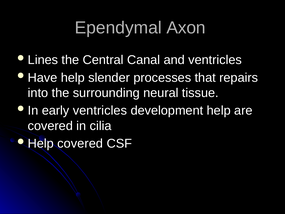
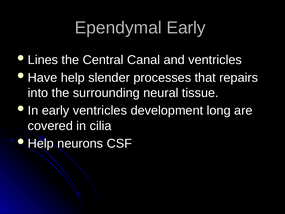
Ependymal Axon: Axon -> Early (186, 28)
development help: help -> long (219, 110)
covered: covered -> neurons (80, 143)
